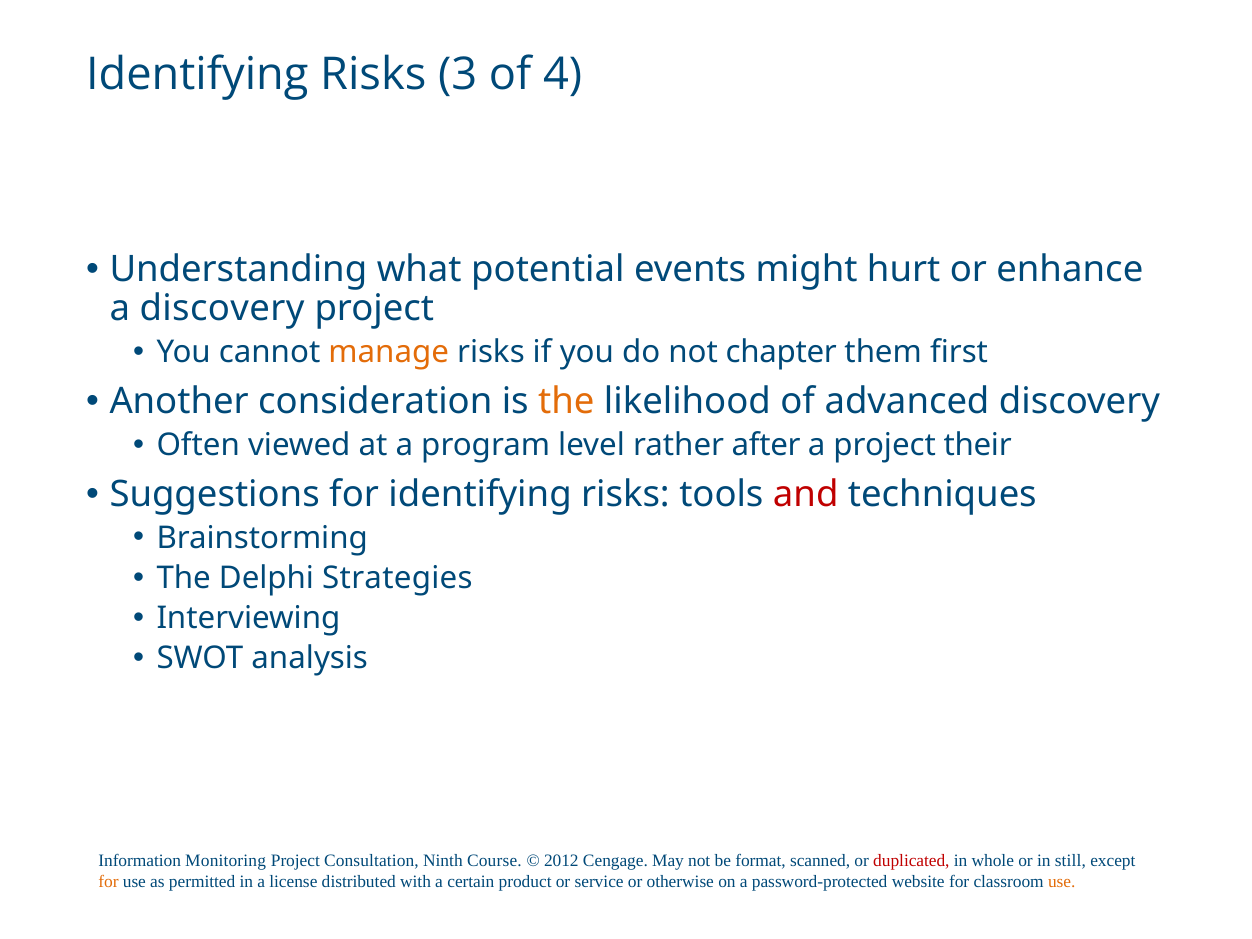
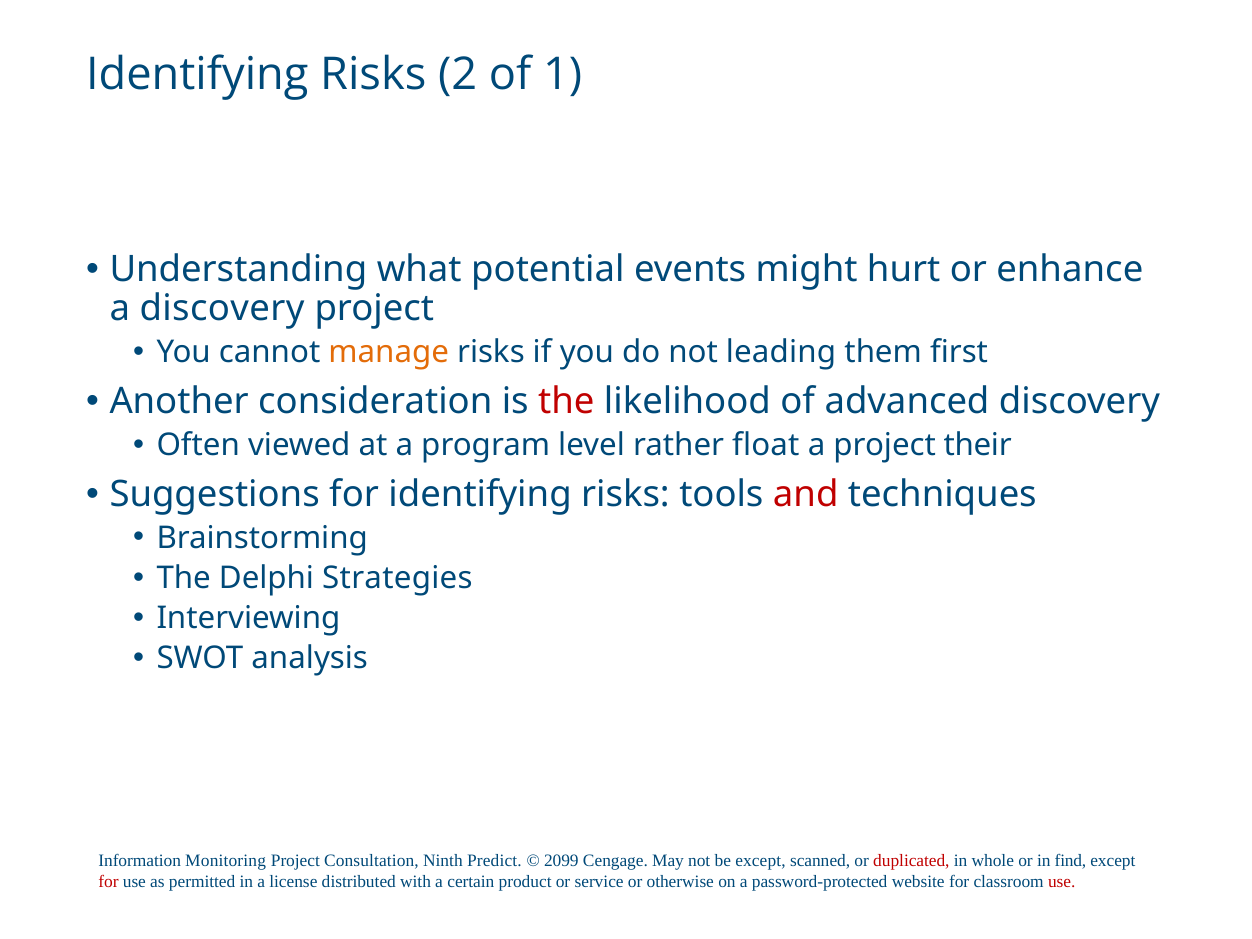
3: 3 -> 2 (458, 74)
4: 4 -> 1 (563, 74)
chapter: chapter -> leading (781, 352)
the colour: orange -> red (566, 402)
after: after -> float (766, 445)
Course: Course -> Predict (494, 861)
2012: 2012 -> 2099 (561, 861)
be format: format -> except (760, 861)
still: still -> find (1071, 861)
for colour: orange -> red (108, 882)
use colour: orange -> red (1062, 882)
